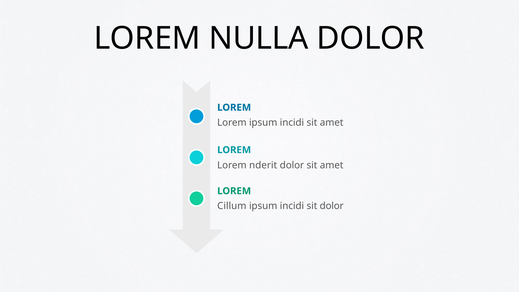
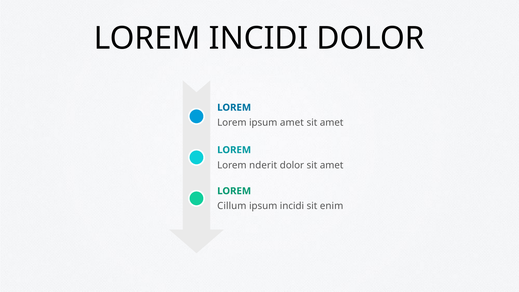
LOREM NULLA: NULLA -> INCIDI (259, 38)
Lorem ipsum incidi: incidi -> amet (292, 123)
sit dolor: dolor -> enim (332, 206)
